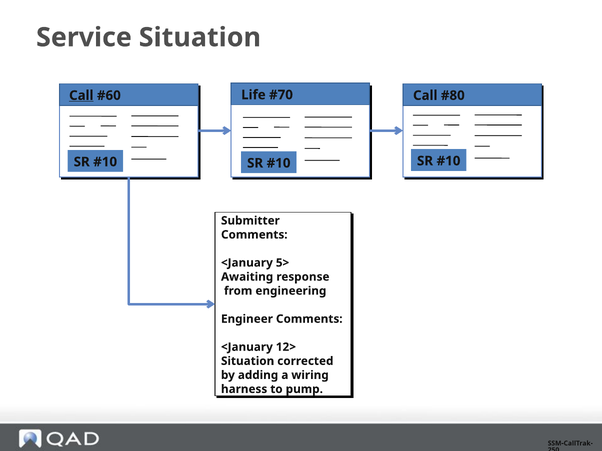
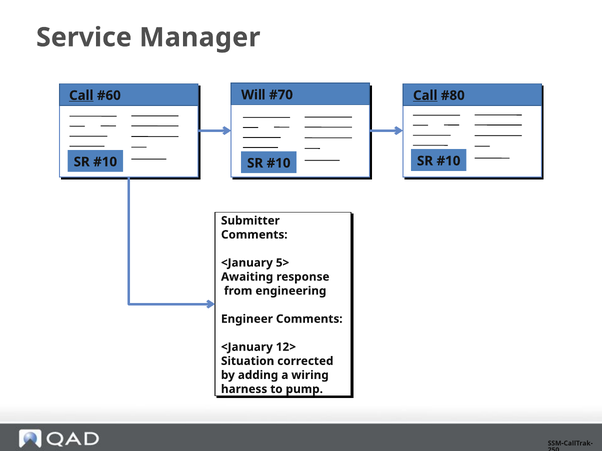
Service Situation: Situation -> Manager (200, 37)
Life: Life -> Will (253, 95)
Call underline: none -> present (425, 96)
